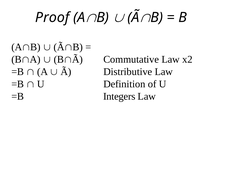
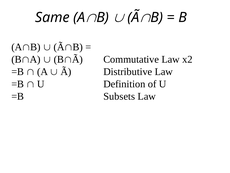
Proof: Proof -> Same (52, 17)
Integers: Integers -> Subsets (119, 96)
